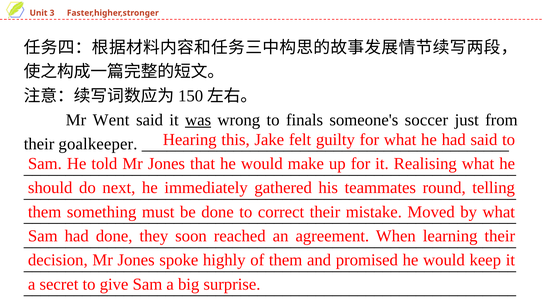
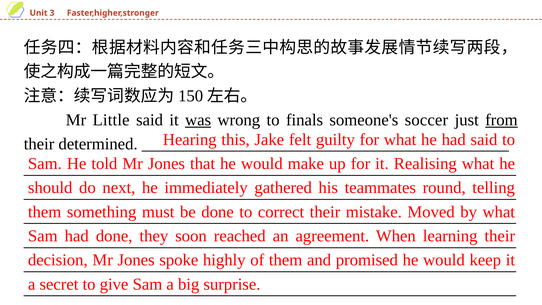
Went: Went -> Little (111, 120)
from underline: none -> present (501, 120)
goalkeeper: goalkeeper -> determined (98, 144)
